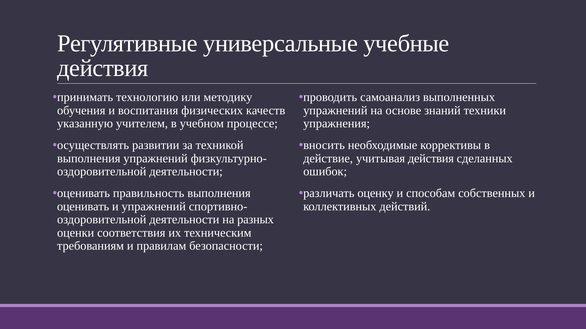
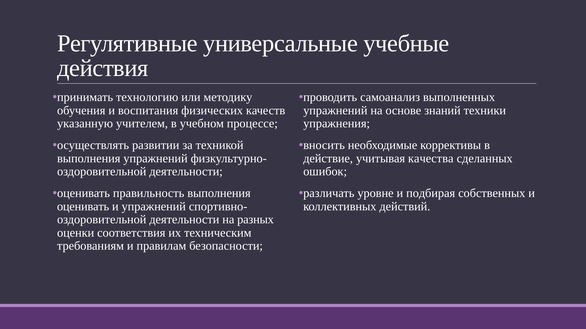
учитывая действия: действия -> качества (431, 159)
оценку: оценку -> уровне (375, 194)
способам: способам -> подбирая (431, 194)
